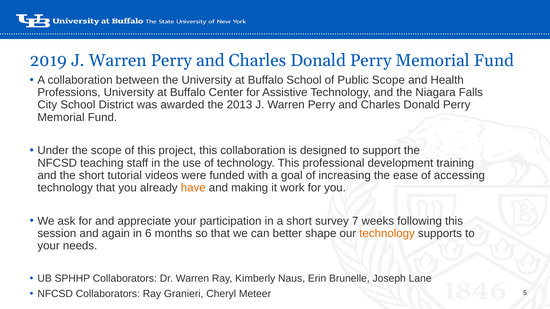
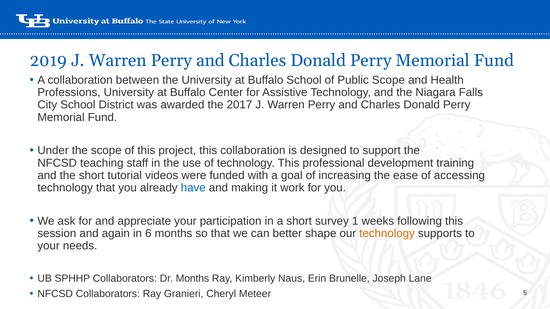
2013: 2013 -> 2017 (239, 105)
have colour: orange -> blue (193, 188)
7: 7 -> 1 (355, 221)
Dr Warren: Warren -> Months (192, 279)
